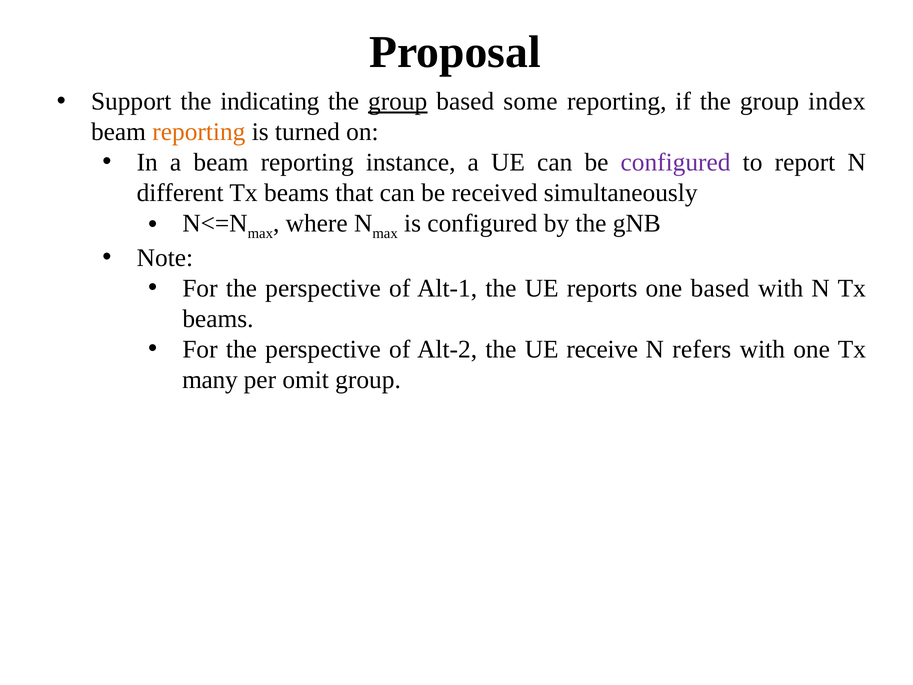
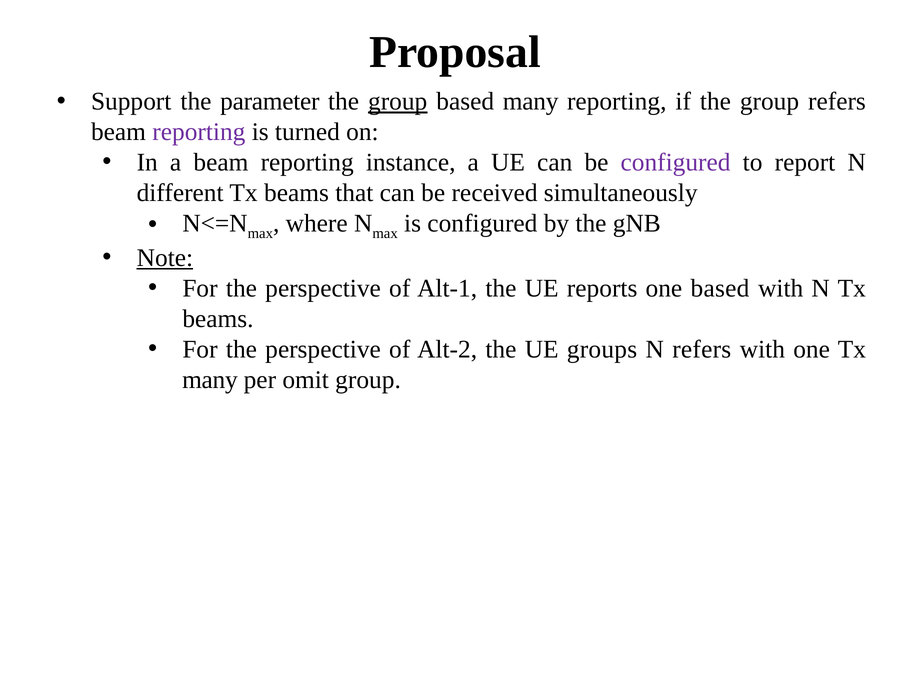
indicating: indicating -> parameter (270, 102)
based some: some -> many (531, 102)
group index: index -> refers (837, 102)
reporting colour: orange -> purple (199, 132)
Note underline: none -> present (165, 258)
receive: receive -> groups (602, 349)
